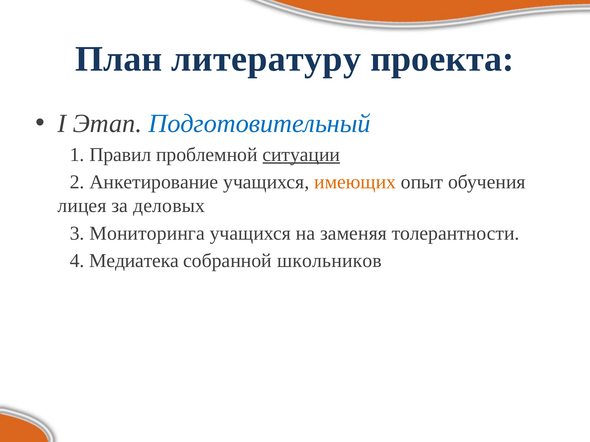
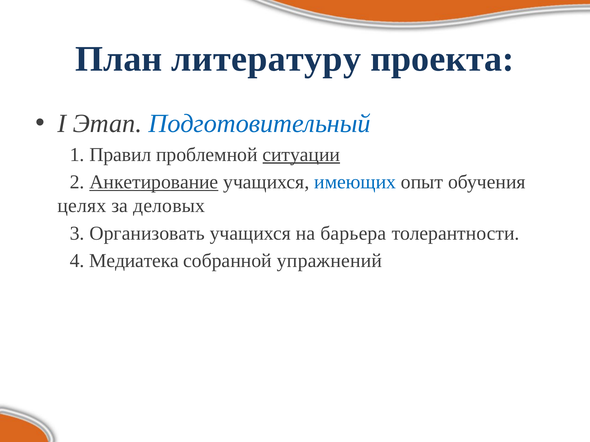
Анкетирование underline: none -> present (154, 182)
имеющих colour: orange -> blue (355, 182)
лицея: лицея -> целях (82, 206)
Мониторинга: Мониторинга -> Организовать (147, 233)
заменяя: заменяя -> барьера (353, 233)
школьников: школьников -> упражнений (329, 261)
